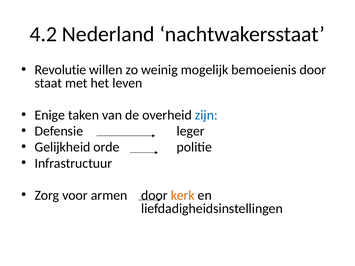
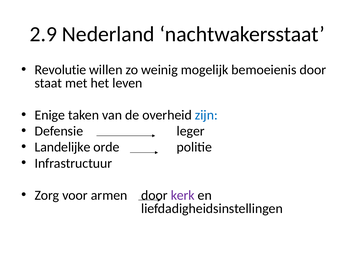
4.2: 4.2 -> 2.9 (43, 34)
Gelijkheid: Gelijkheid -> Landelijke (63, 147)
kerk colour: orange -> purple (183, 195)
